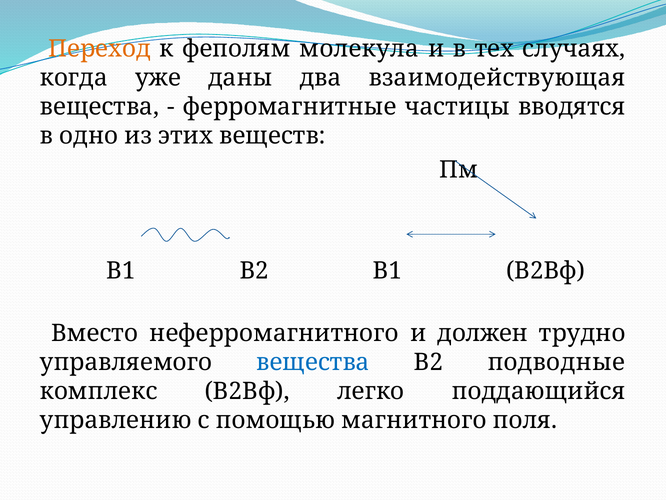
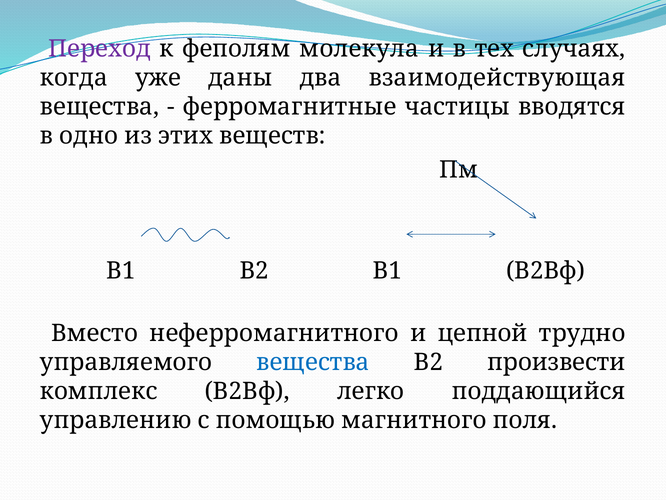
Переход colour: orange -> purple (100, 49)
должен: должен -> цепной (483, 333)
подводные: подводные -> произвести (556, 362)
